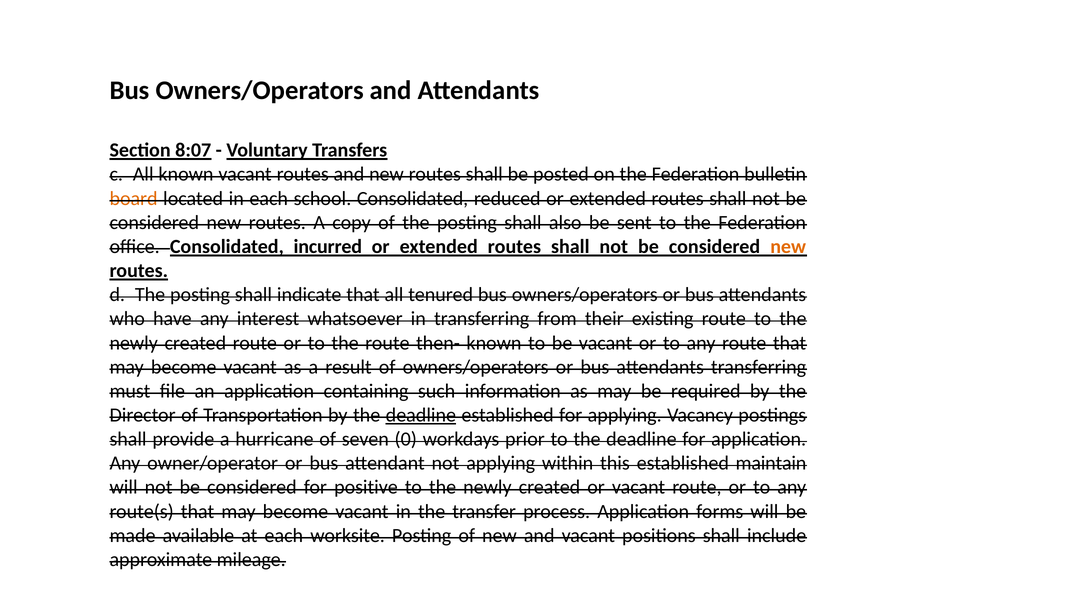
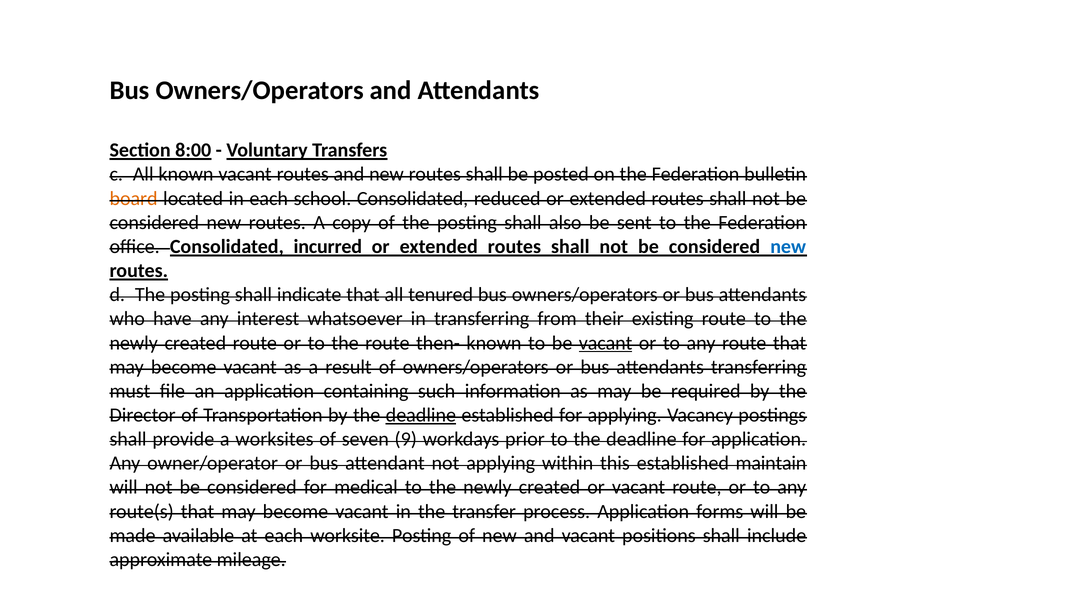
8:07: 8:07 -> 8:00 (193, 150)
new colour: orange -> blue (788, 247)
vacant underline: none -> present (606, 343)
hurricane: hurricane -> worksites (274, 439)
0: 0 -> 9 (406, 439)
positive: positive -> medical (366, 487)
